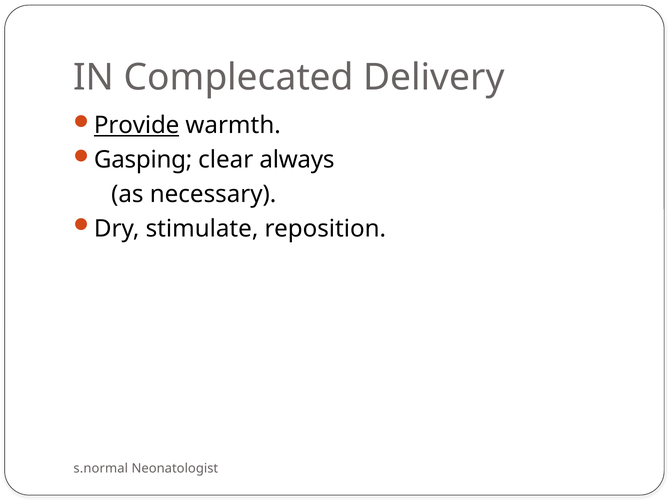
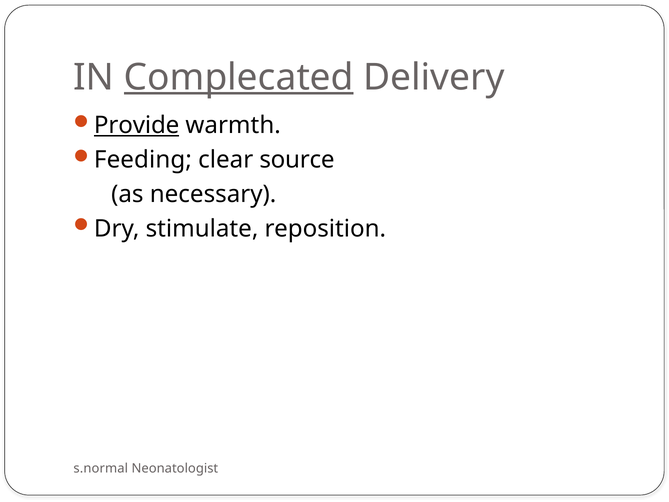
Complecated underline: none -> present (239, 77)
Gasping: Gasping -> Feeding (143, 160)
always: always -> source (297, 160)
